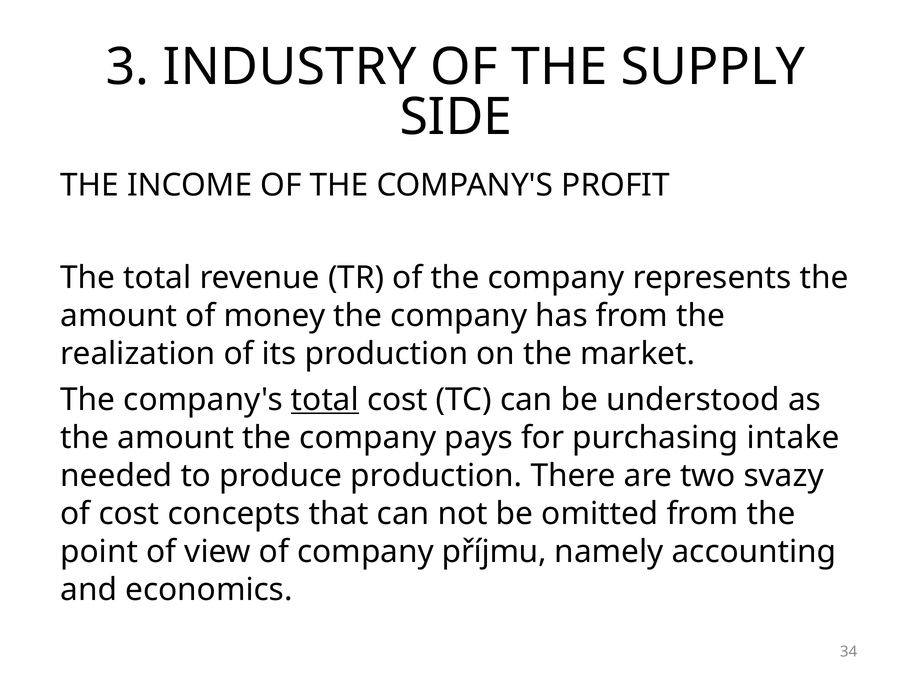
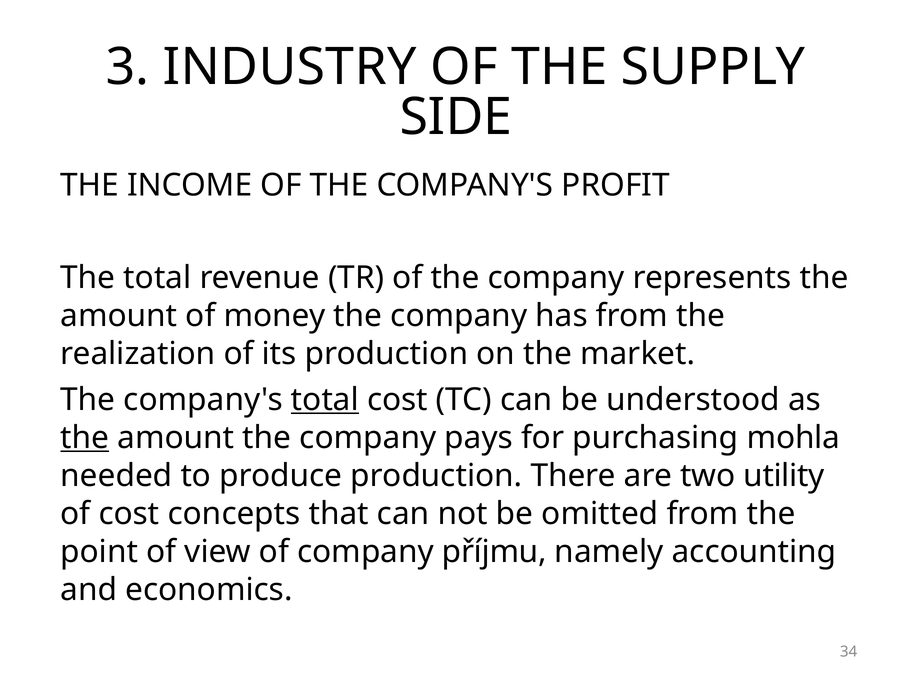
the underline: none -> present (85, 438)
intake: intake -> mohla (793, 438)
svazy: svazy -> utility (784, 476)
